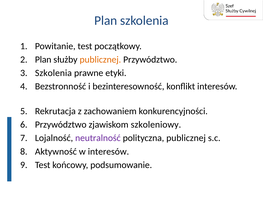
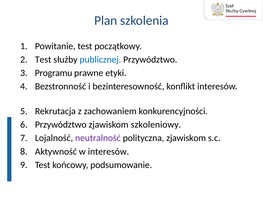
Plan: Plan -> Test (43, 60)
publicznej colour: orange -> blue (100, 60)
Szkolenia: Szkolenia -> Programu (54, 73)
polityczna publicznej: publicznej -> zjawiskom (186, 138)
